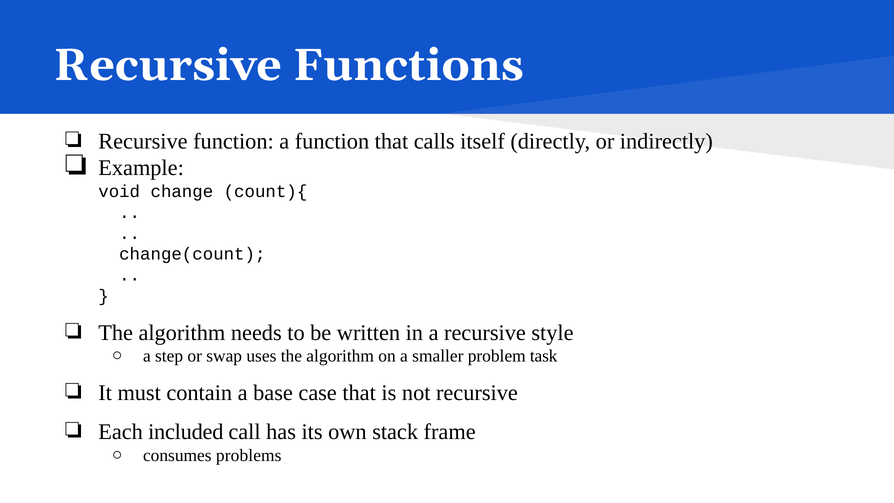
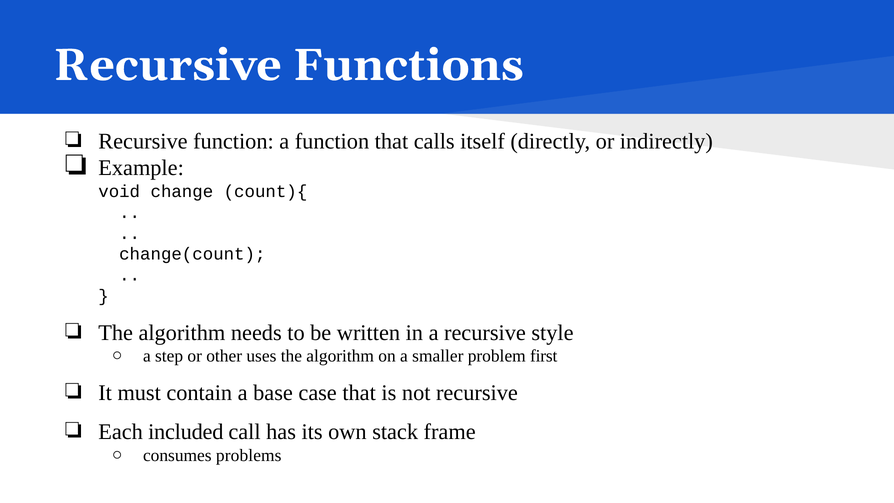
swap: swap -> other (224, 356)
task: task -> first (544, 356)
